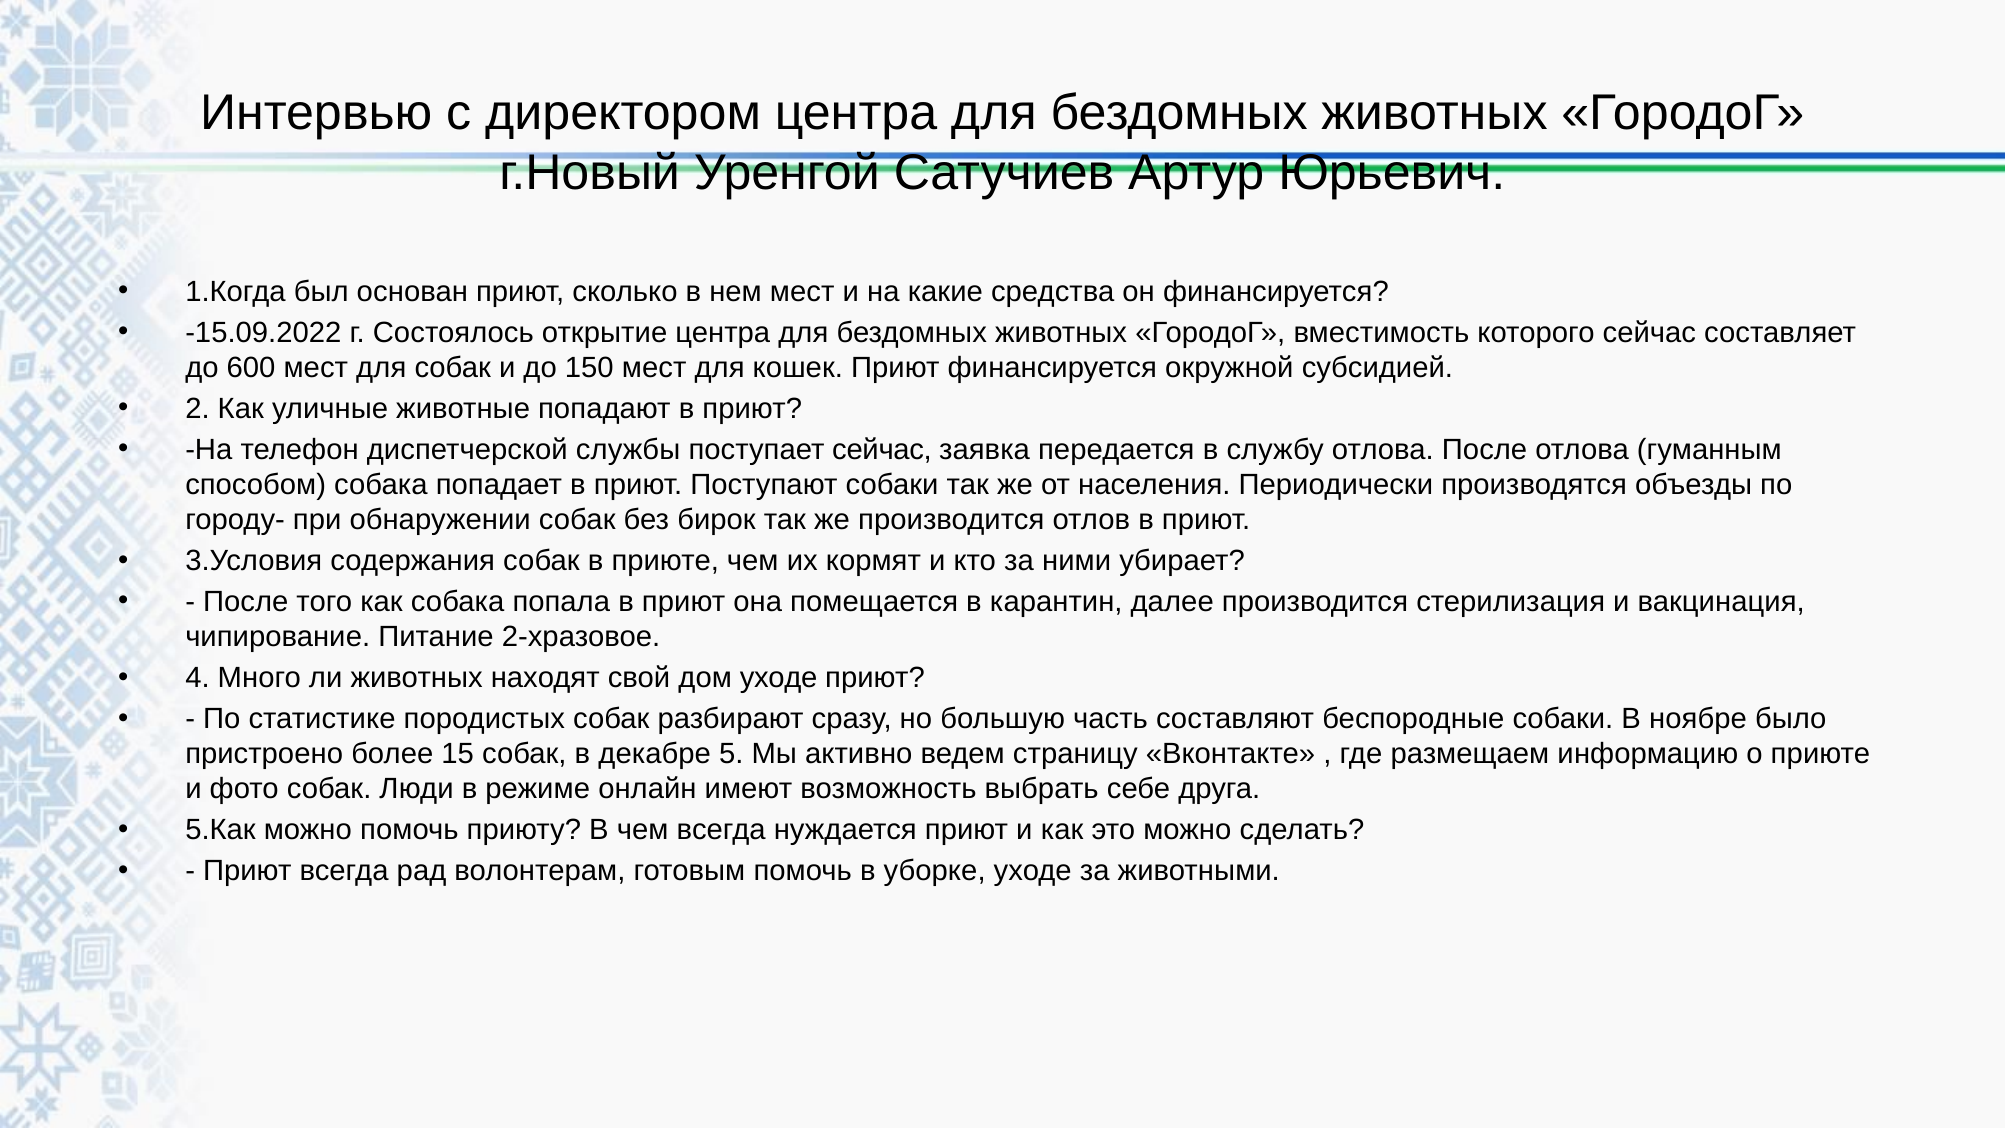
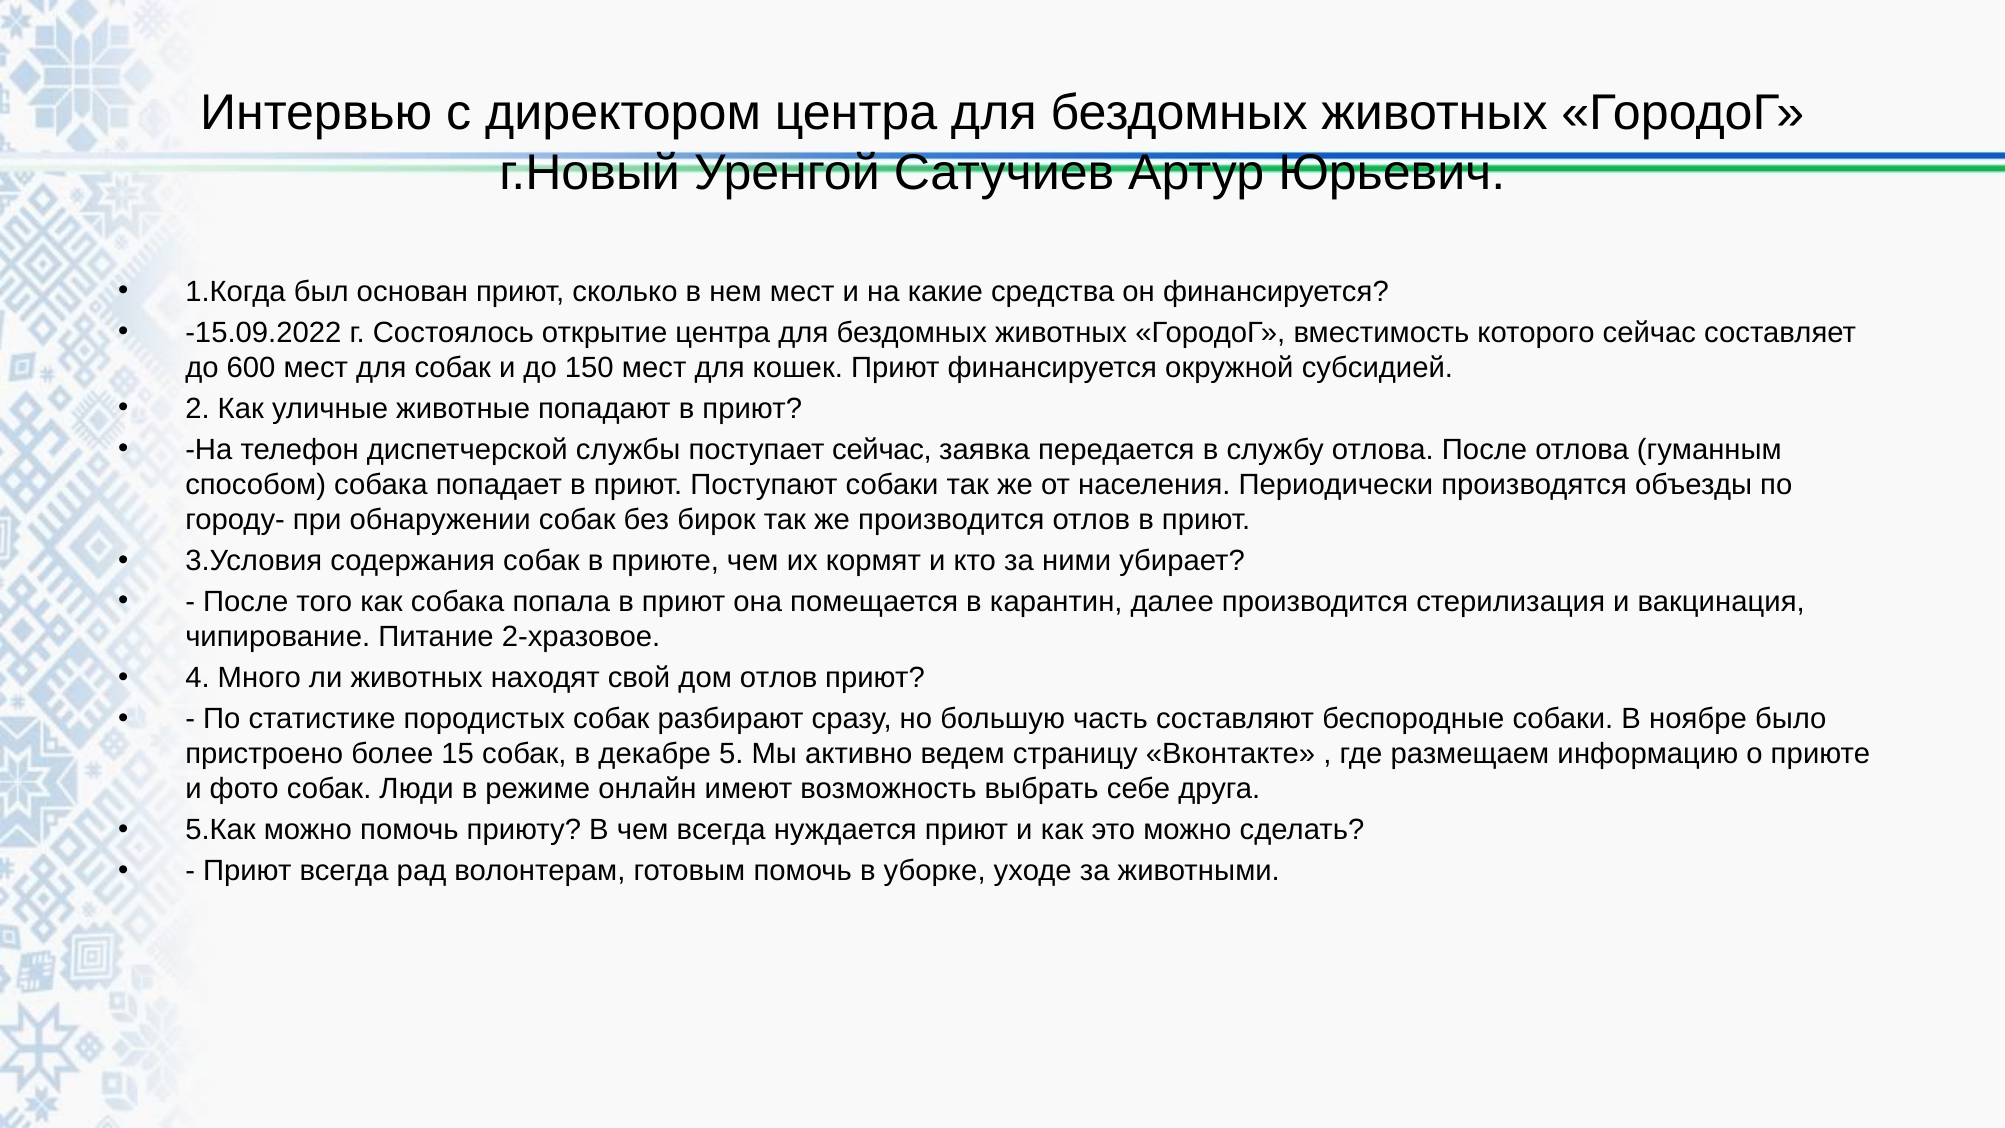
дом уходе: уходе -> отлов (779, 678)
